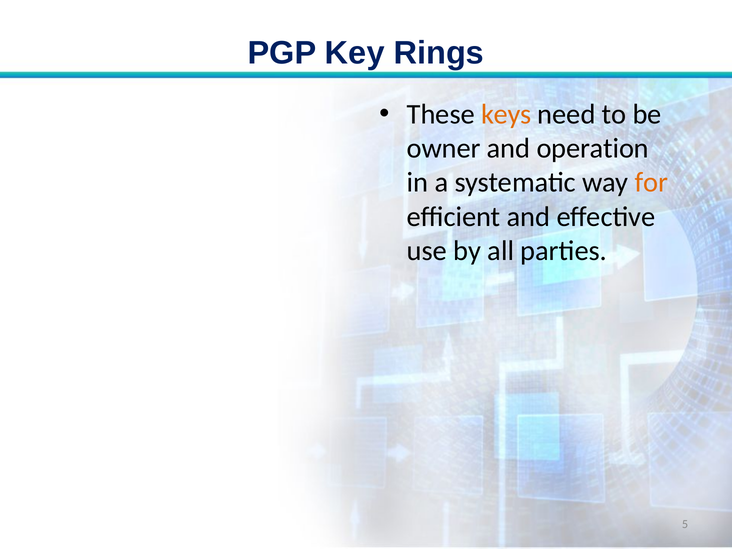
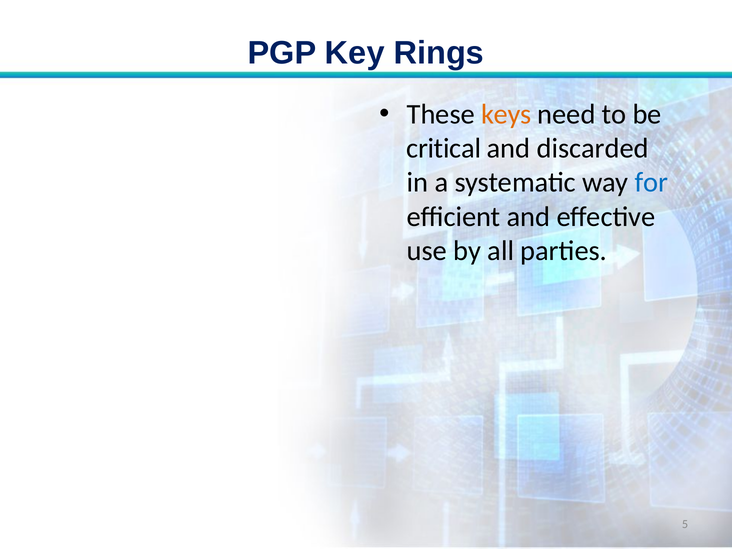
owner: owner -> critical (444, 148)
operation: operation -> discarded (593, 148)
for colour: orange -> blue (651, 183)
